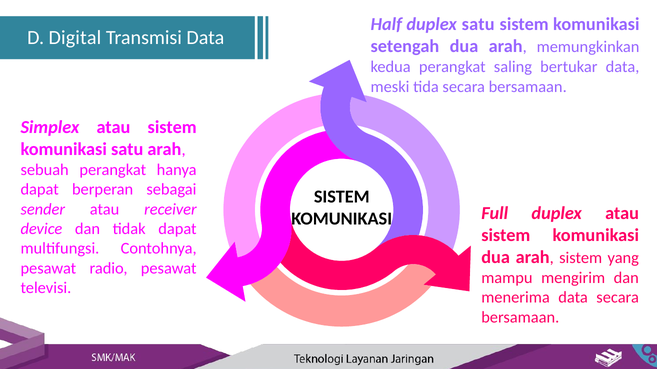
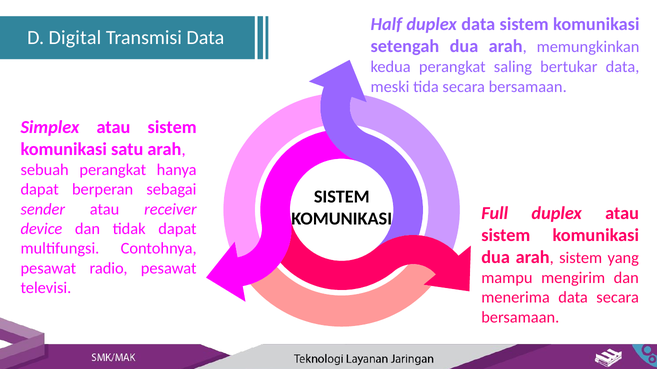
duplex satu: satu -> data (478, 24)
